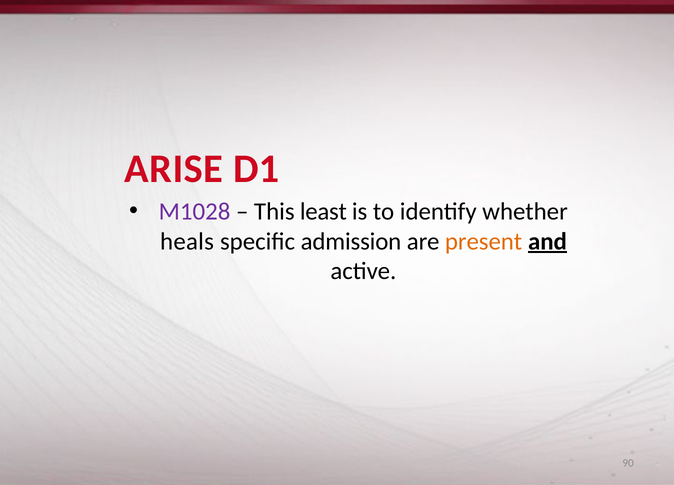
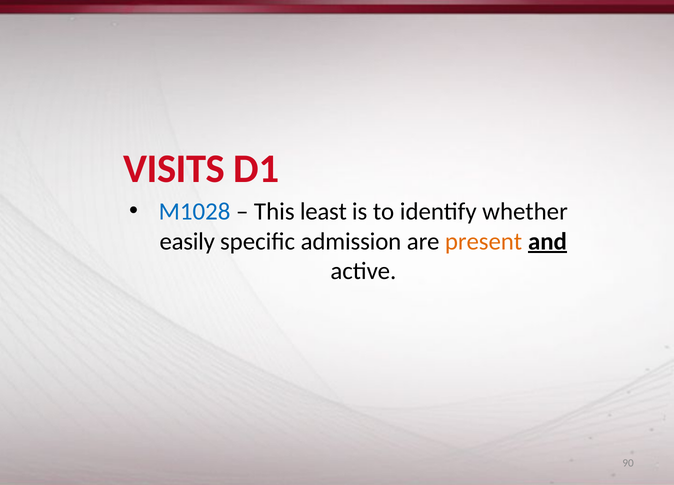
ARISE: ARISE -> VISITS (174, 169)
M1028 colour: purple -> blue (195, 212)
heals: heals -> easily (187, 242)
